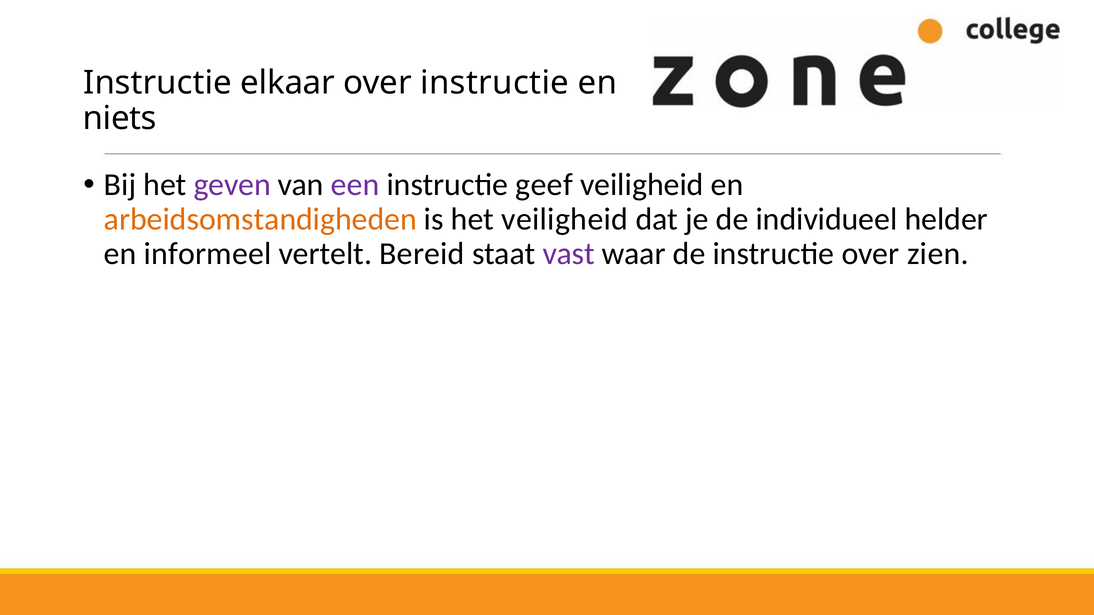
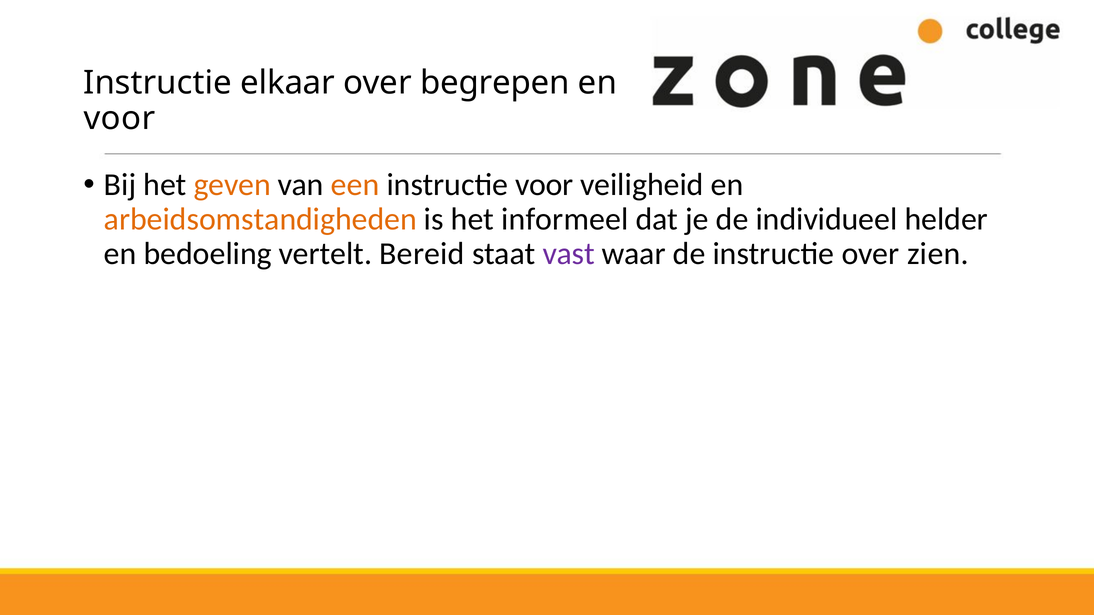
over instructie: instructie -> begrepen (495, 83)
niets: niets -> voor (119, 119)
geven colour: purple -> orange (232, 185)
een colour: purple -> orange (355, 185)
instructie geef: geef -> voor (544, 185)
het veiligheid: veiligheid -> informeel (565, 219)
informeel: informeel -> bedoeling (208, 254)
